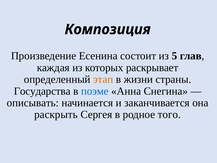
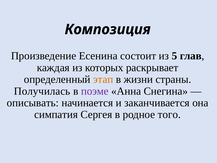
Государства: Государства -> Получилась (42, 91)
поэме colour: blue -> purple (95, 91)
раскрыть: раскрыть -> симпатия (56, 114)
